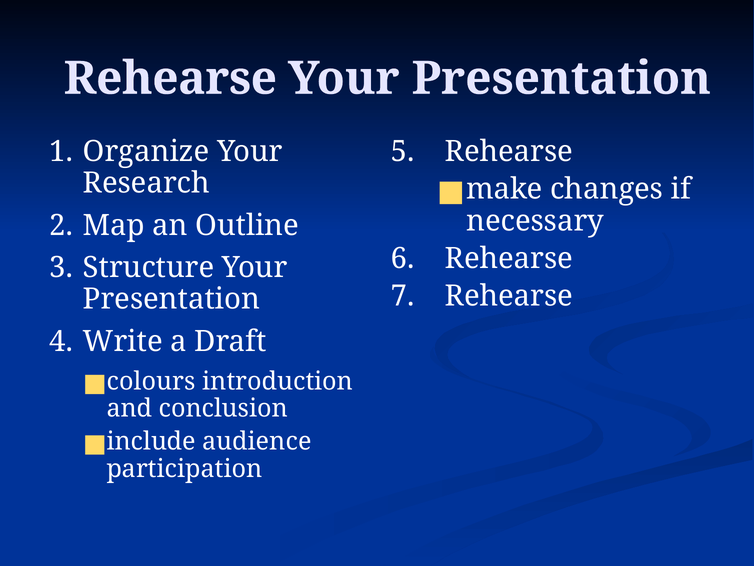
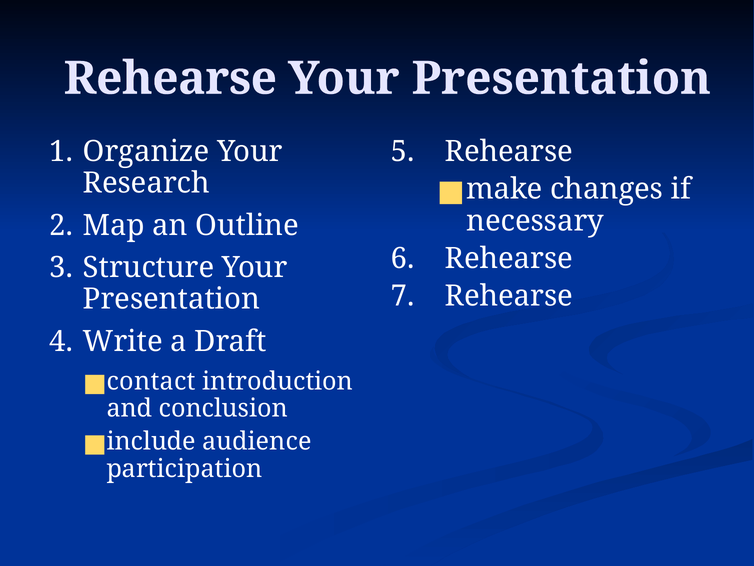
colours: colours -> contact (151, 381)
